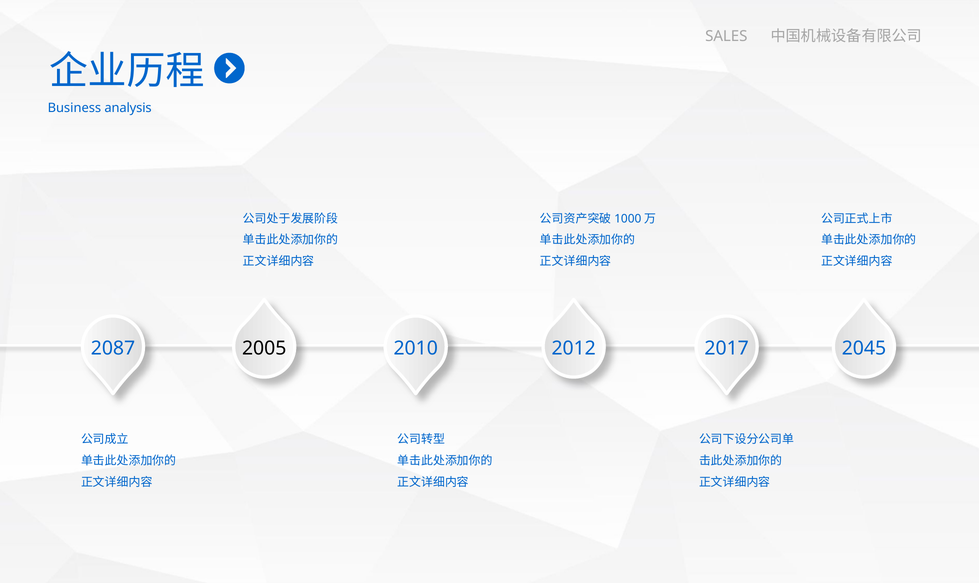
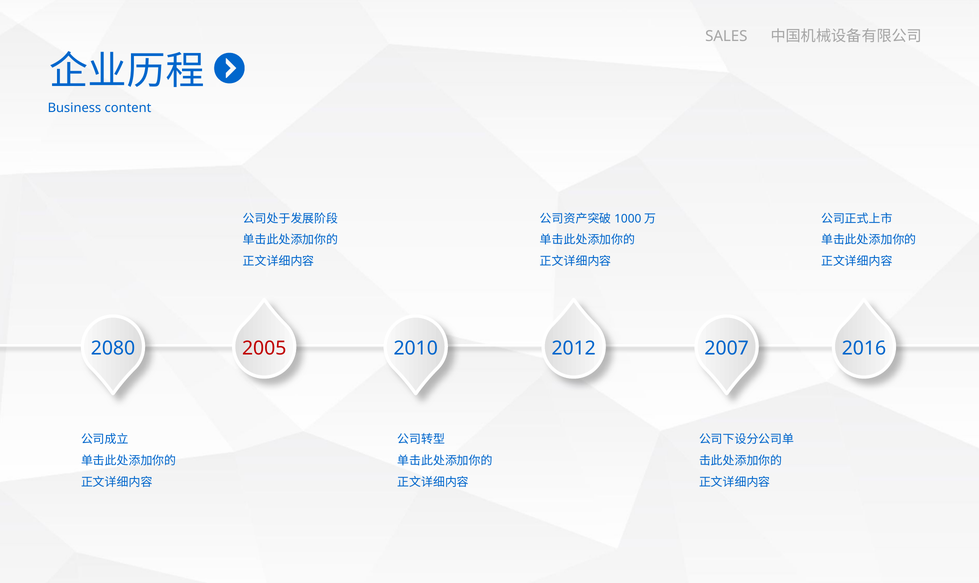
analysis: analysis -> content (128, 108)
2087: 2087 -> 2080 (113, 348)
2005 colour: black -> red (264, 348)
2017: 2017 -> 2007 (727, 348)
2045: 2045 -> 2016 (864, 348)
